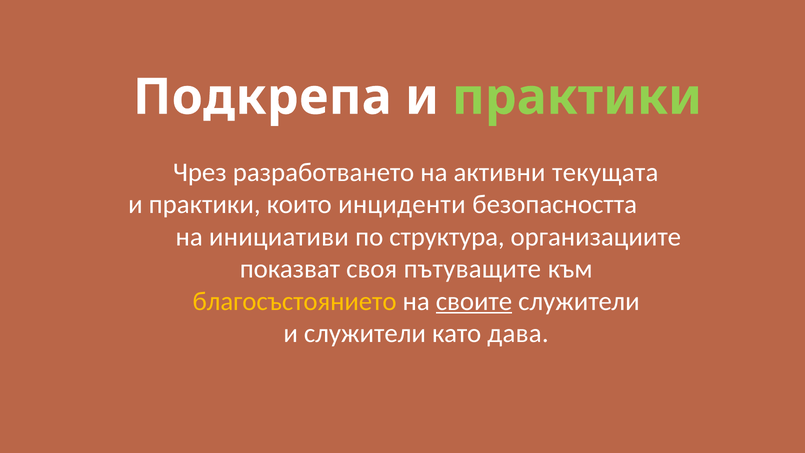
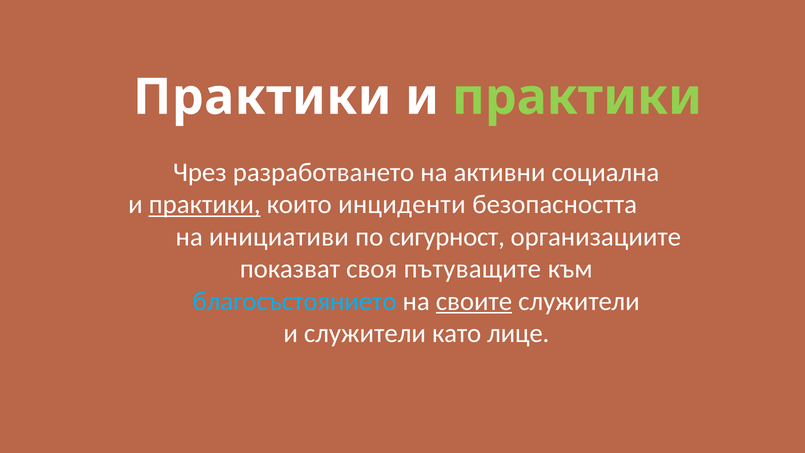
Подкрепа: Подкрепа -> Практики (262, 97)
текущата: текущата -> социална (605, 172)
практики underline: none -> present (205, 205)
структура: структура -> сигурност (447, 237)
благосъстоянието colour: yellow -> light blue (295, 301)
дава: дава -> лице (518, 333)
